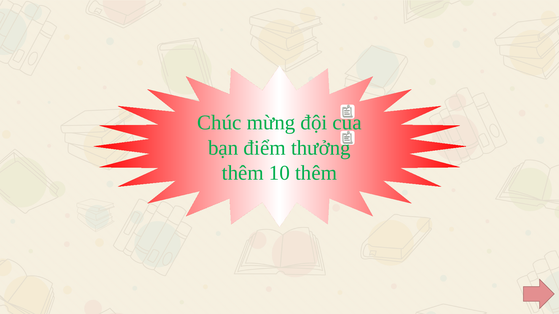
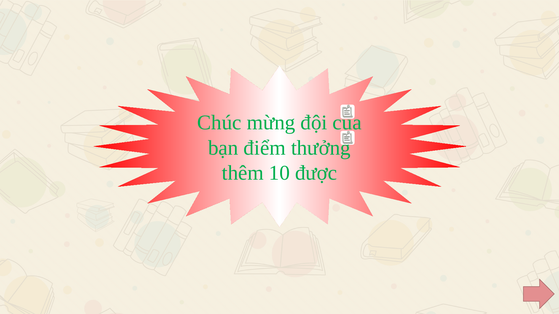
10 thêm: thêm -> được (316, 173)
